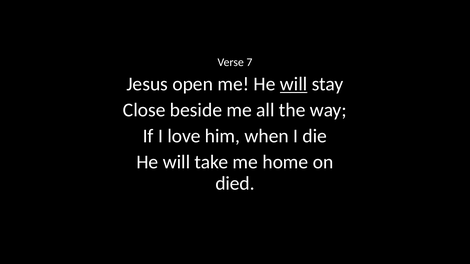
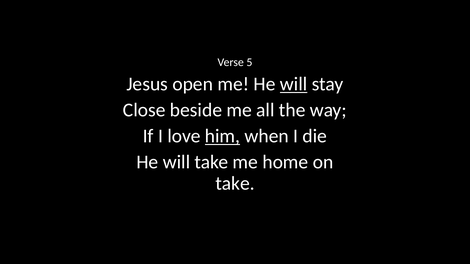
7: 7 -> 5 (249, 63)
him underline: none -> present (223, 136)
died: died -> take (235, 183)
